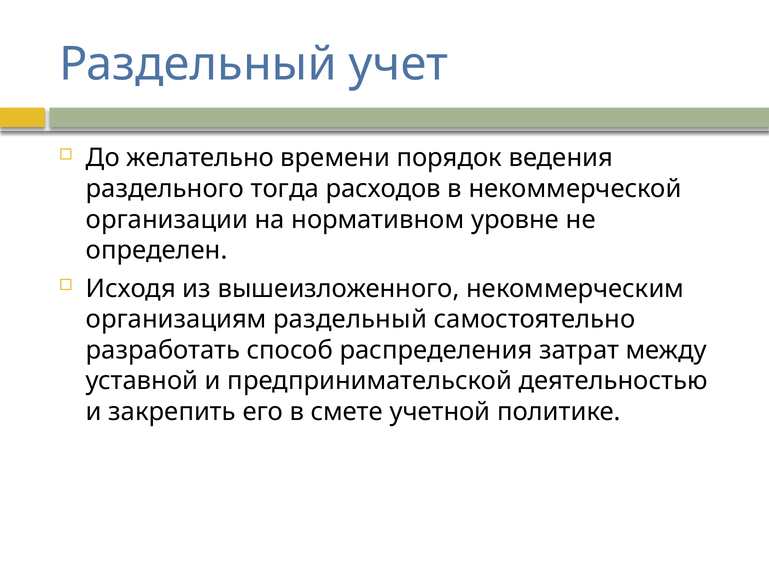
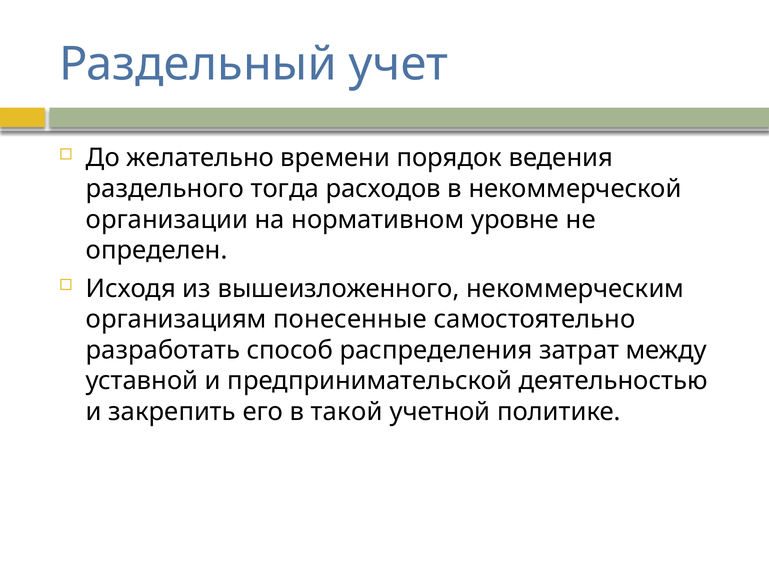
организациям раздельный: раздельный -> понесенные (350, 319)
смете: смете -> такой (347, 411)
